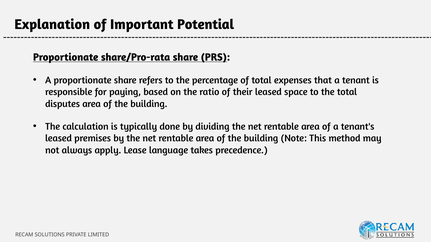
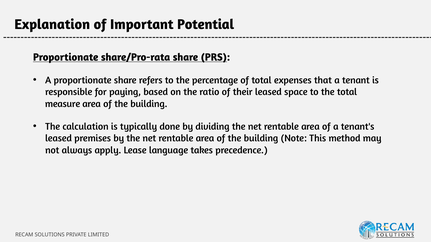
disputes: disputes -> measure (63, 104)
